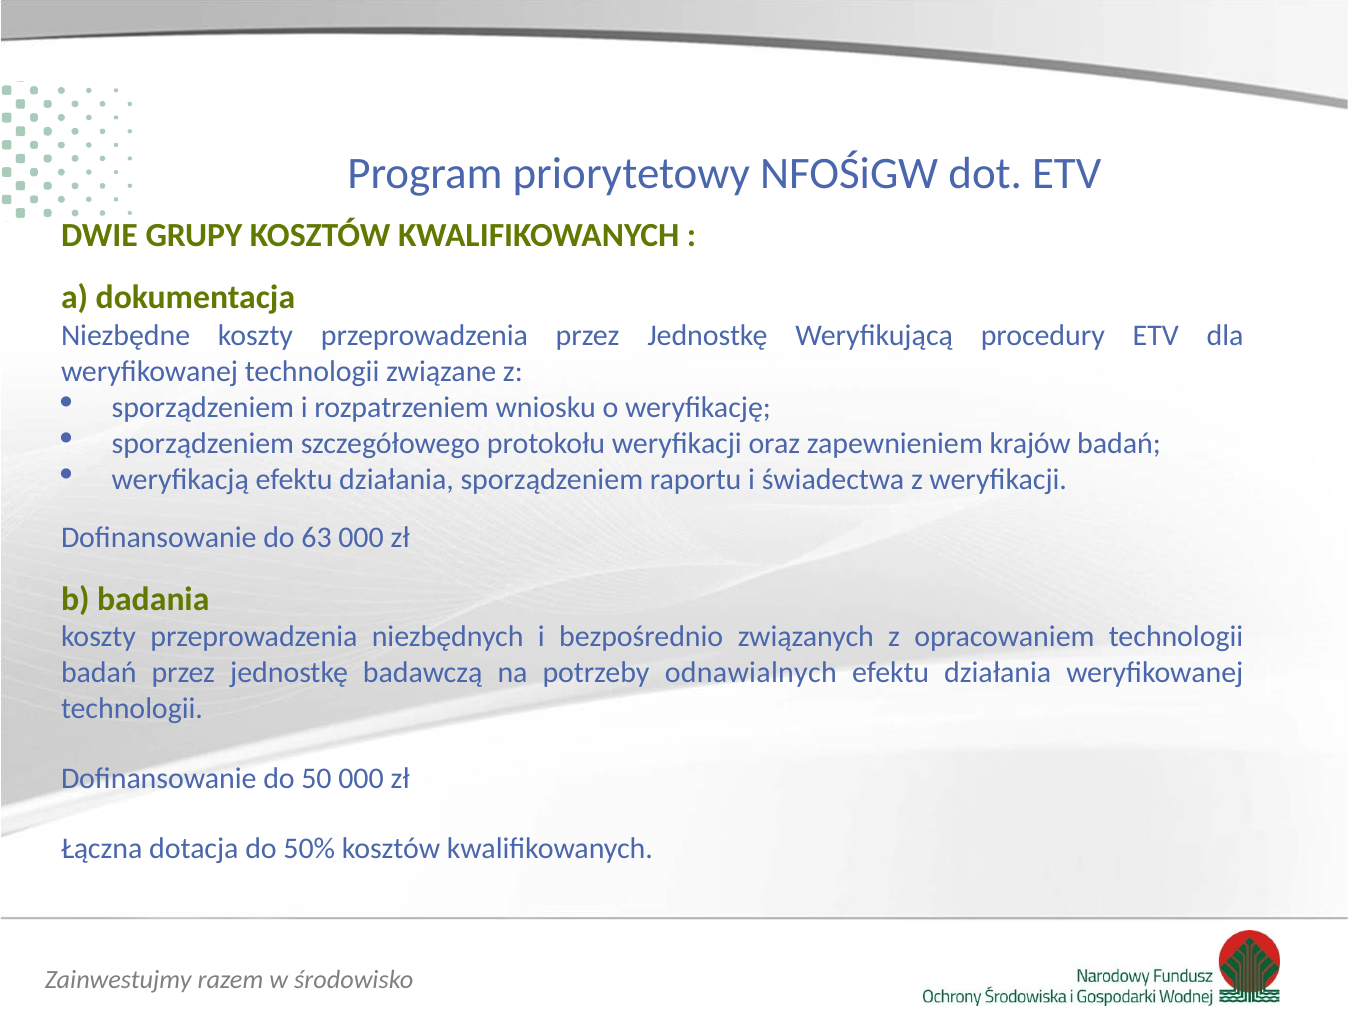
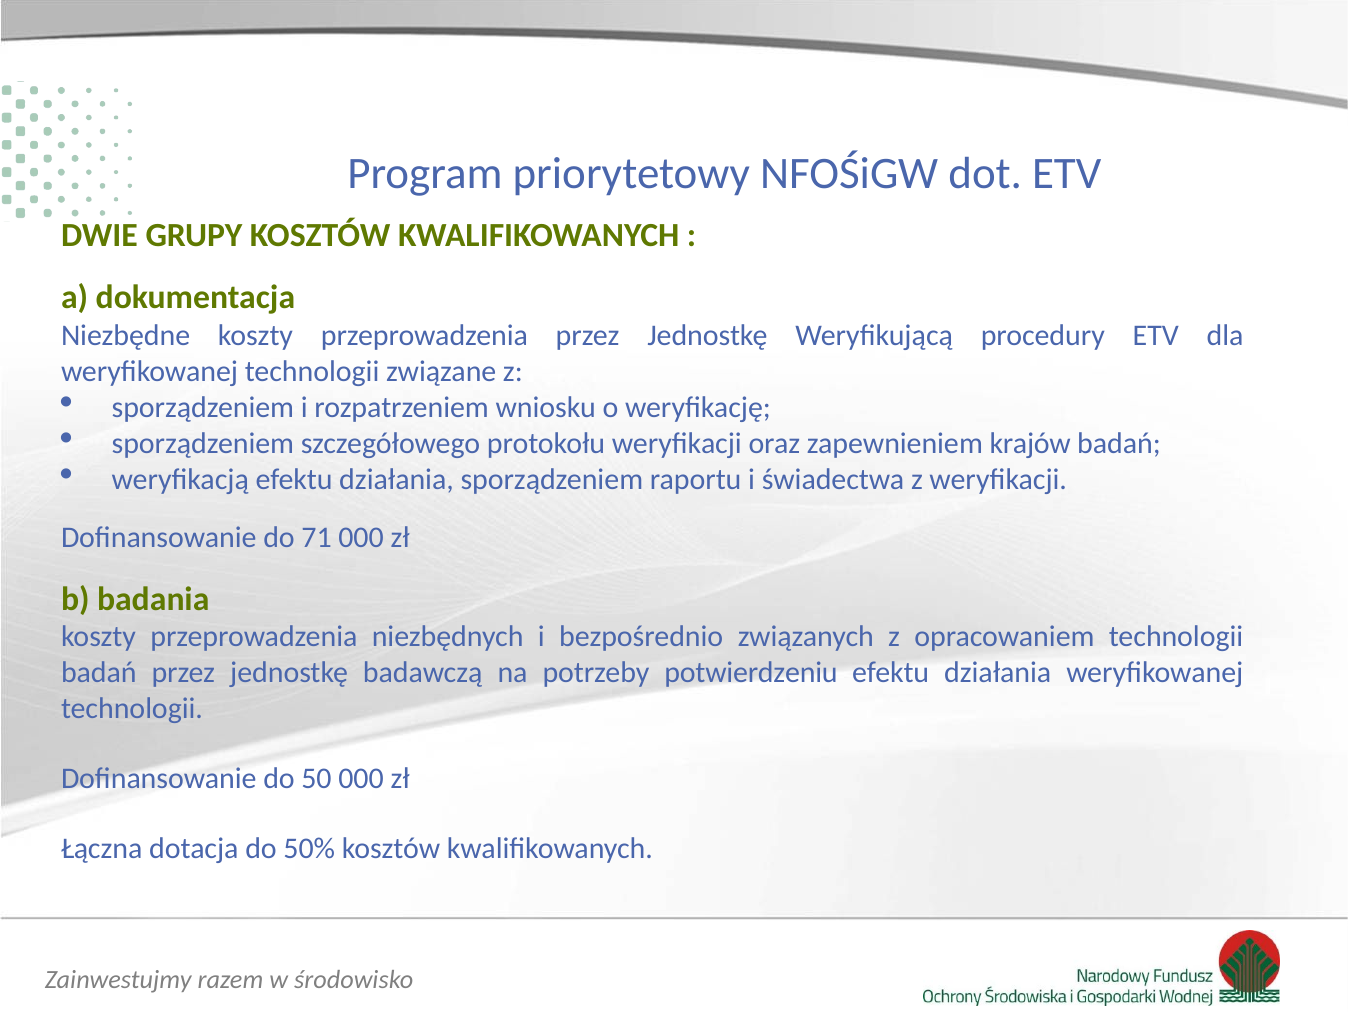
63: 63 -> 71 (317, 538)
odnawialnych: odnawialnych -> potwierdzeniu (751, 673)
